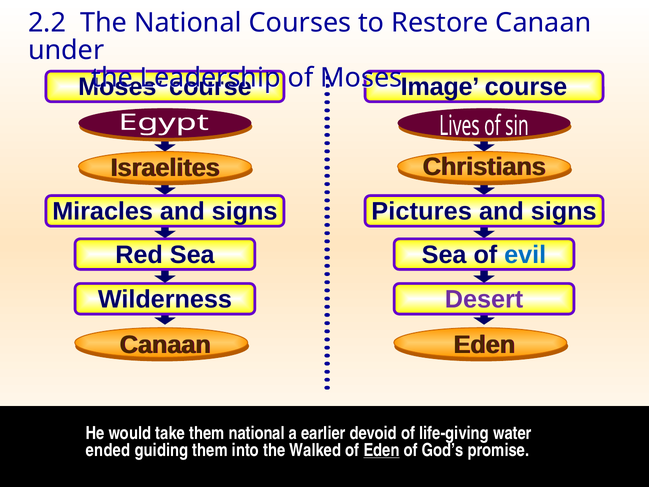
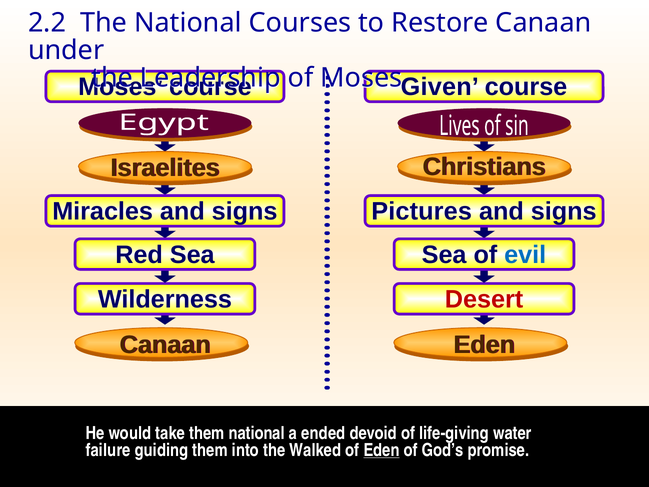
Image: Image -> Given (440, 87)
Desert colour: purple -> red (484, 299)
earlier: earlier -> ended (323, 433)
ended: ended -> failure (108, 450)
